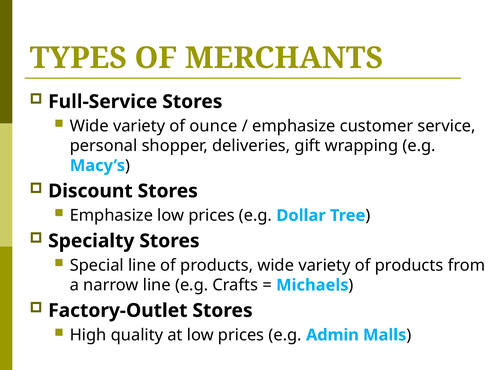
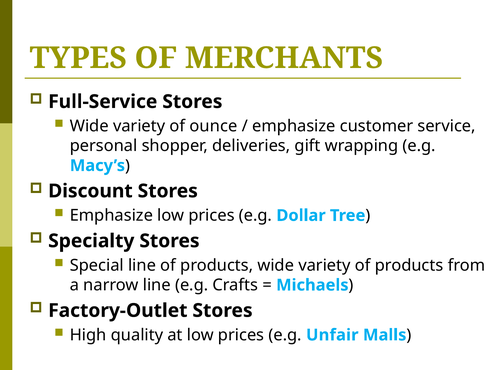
Admin: Admin -> Unfair (332, 335)
